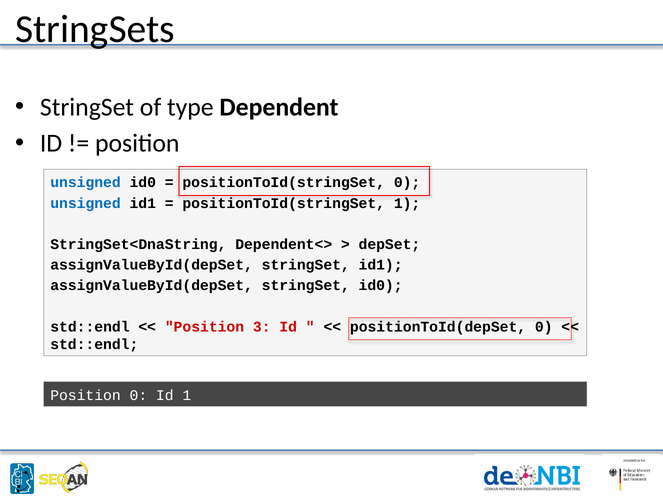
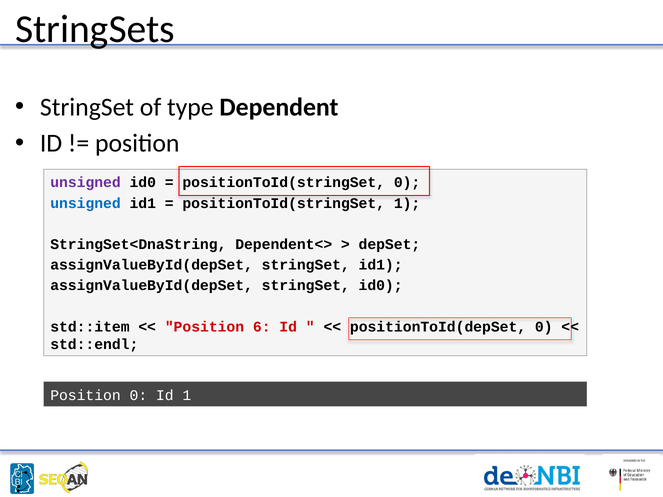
unsigned colour: blue -> purple (86, 183)
std::endl: std::endl -> std::item (90, 327)
3: 3 -> 6 (262, 327)
